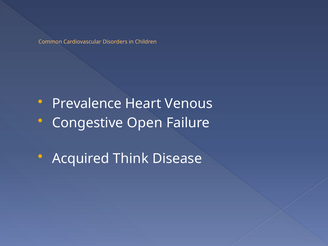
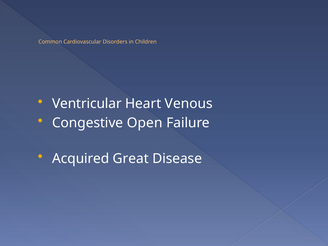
Prevalence: Prevalence -> Ventricular (87, 104)
Think: Think -> Great (131, 159)
